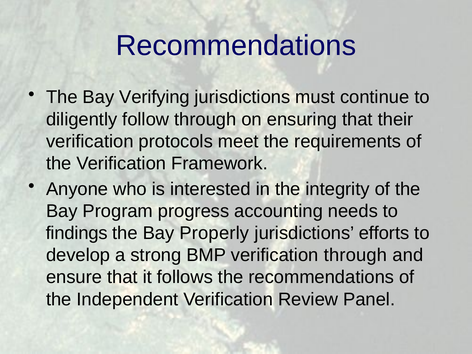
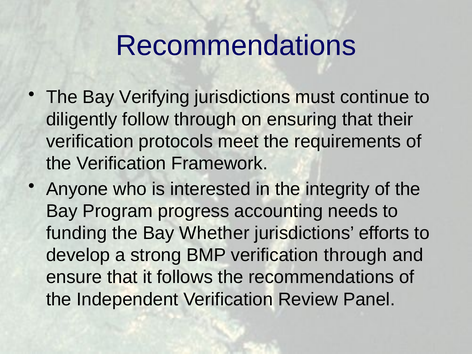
findings: findings -> funding (76, 233)
Properly: Properly -> Whether (214, 233)
